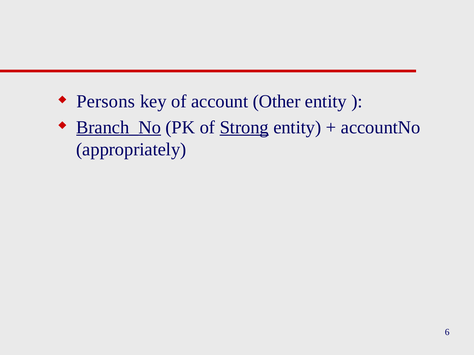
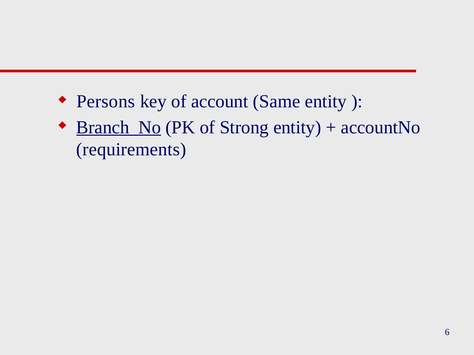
Other: Other -> Same (277, 102)
Strong underline: present -> none (244, 127)
appropriately: appropriately -> requirements (131, 150)
